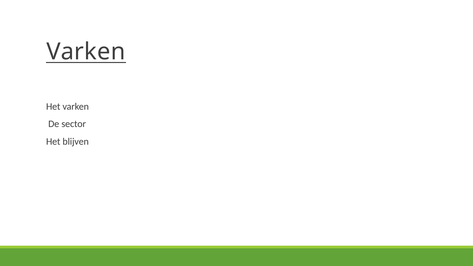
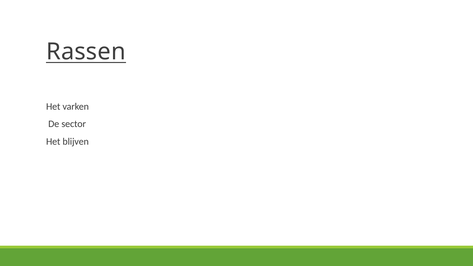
Varken: Varken -> Rassen (86, 52)
